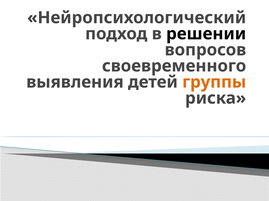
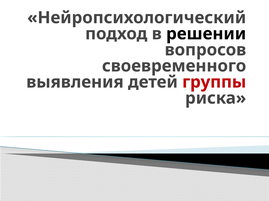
группы colour: orange -> red (214, 82)
